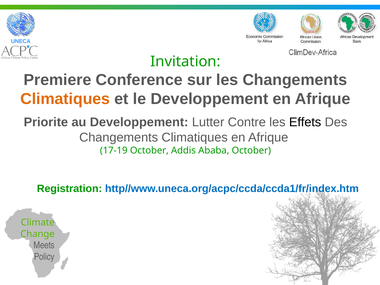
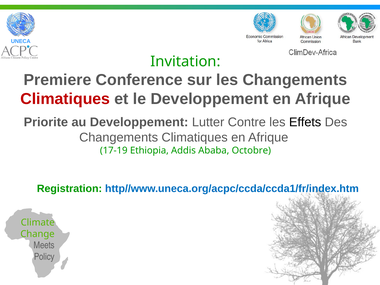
Climatiques colour: orange -> red (65, 99)
17-19 October: October -> Ethiopia (149, 150)
Ababa October: October -> Octobre (251, 150)
